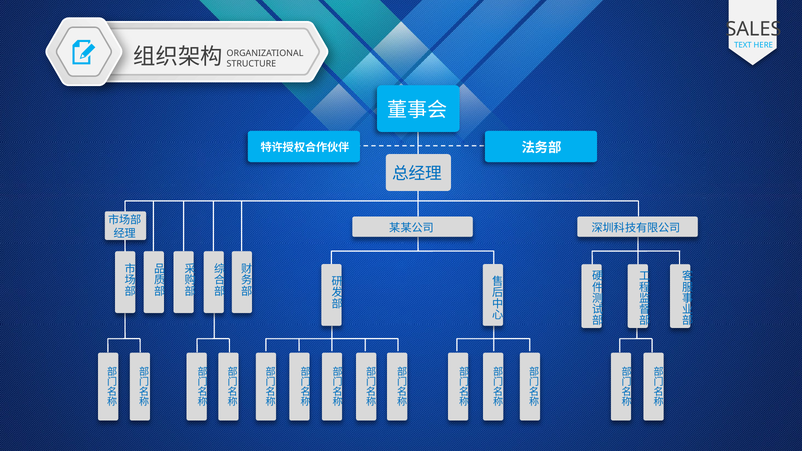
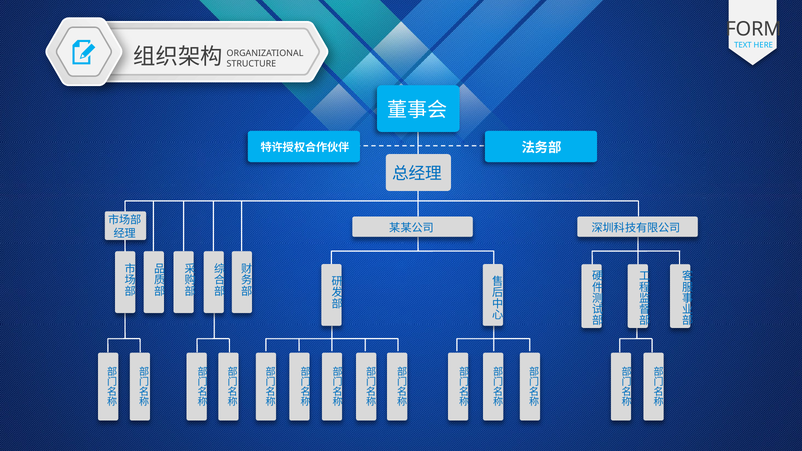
SALES: SALES -> FORM (753, 29)
